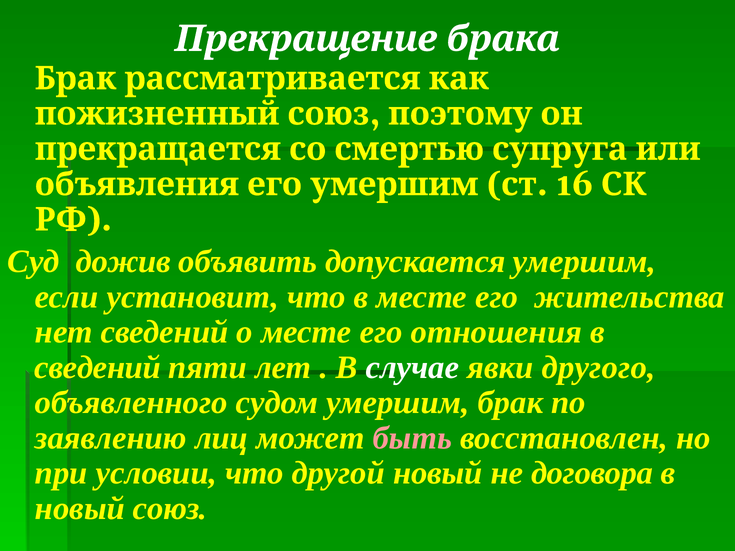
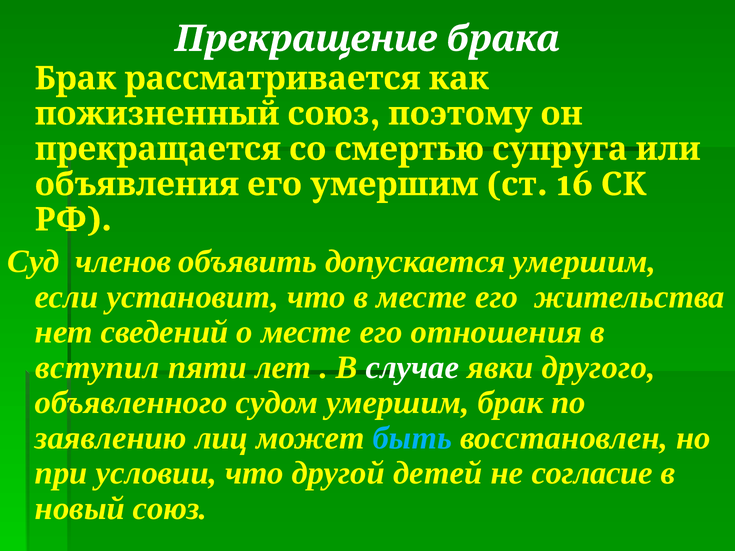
дожив: дожив -> членов (123, 262)
сведений: сведений -> вступил (97, 368)
быть colour: pink -> light blue (412, 438)
другой новый: новый -> детей (438, 473)
договора: договора -> согласие (592, 473)
